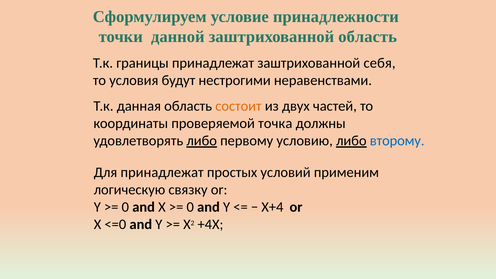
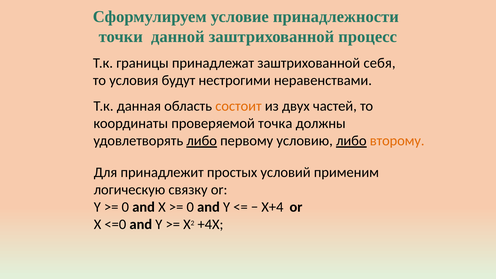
заштрихованной область: область -> процесс (368, 37)
второму colour: blue -> orange (397, 141)
Для принадлежат: принадлежат -> принадлежит (162, 172)
